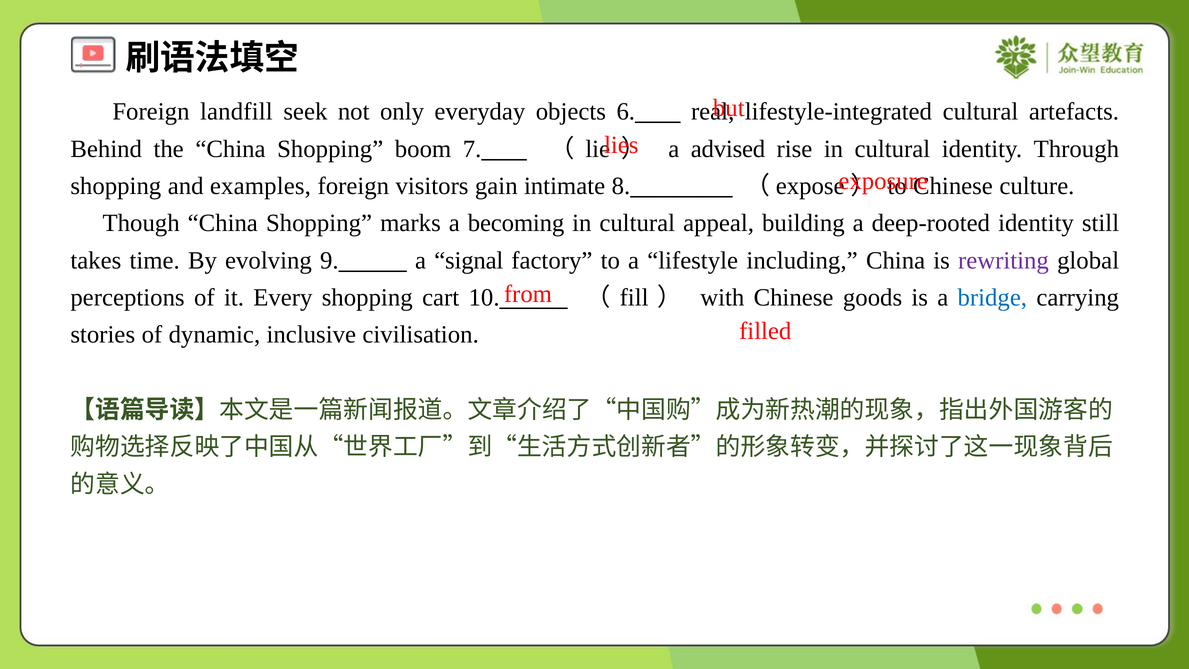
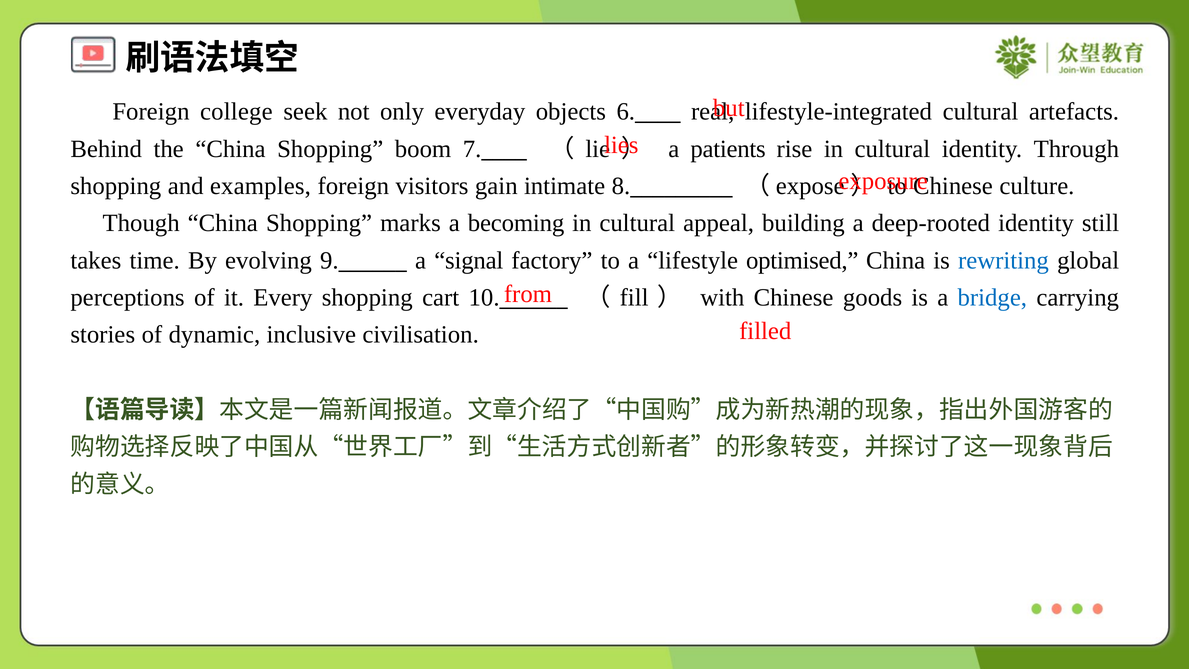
landfill: landfill -> college (236, 112)
advised: advised -> patients (728, 149)
including: including -> optimised (802, 260)
rewriting colour: purple -> blue (1003, 260)
